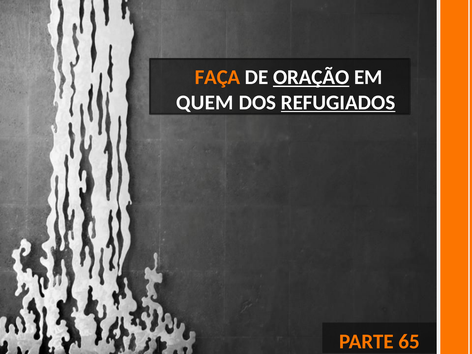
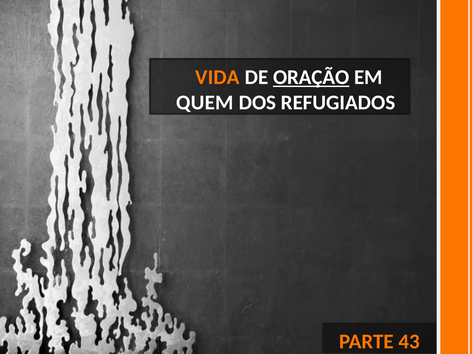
FAÇA: FAÇA -> VIDA (217, 77)
REFUGIADOS underline: present -> none (338, 102)
65: 65 -> 43 (409, 342)
